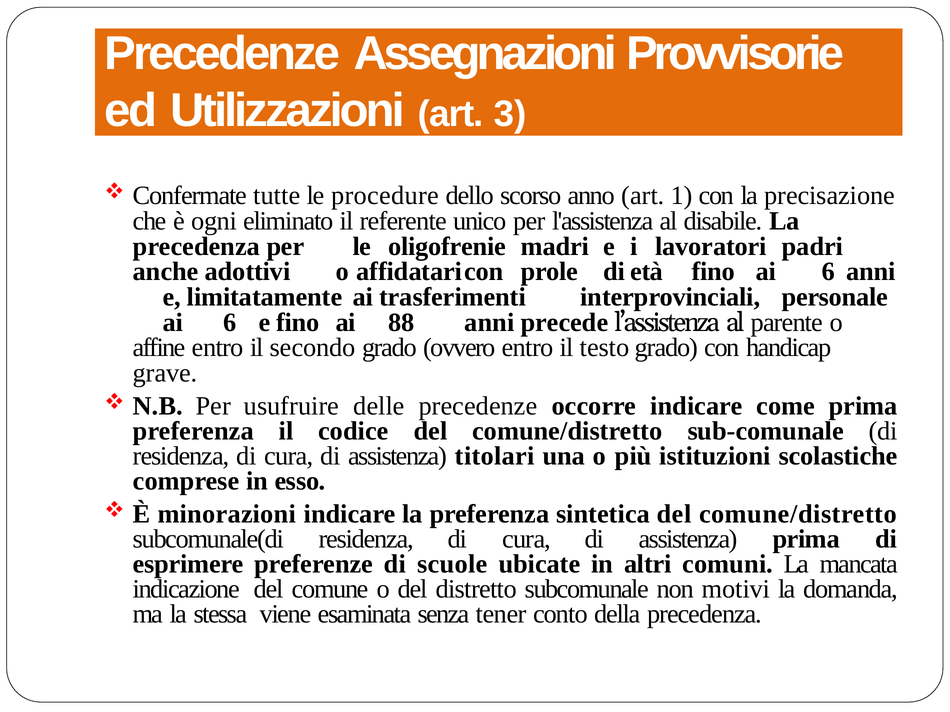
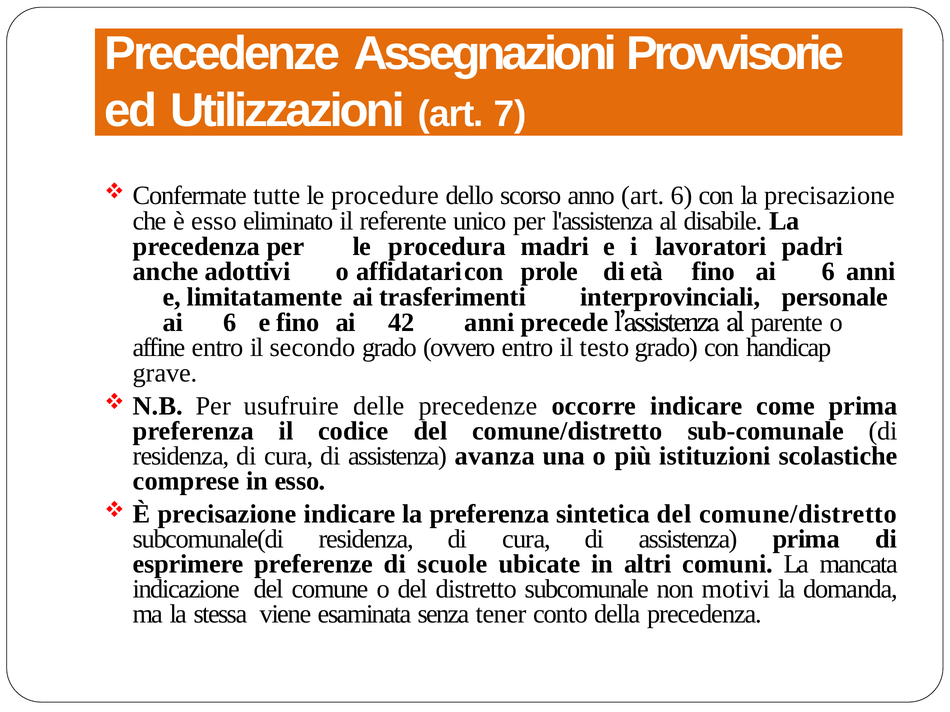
3: 3 -> 7 (510, 114)
art 1: 1 -> 6 (682, 196)
è ogni: ogni -> esso (214, 221)
oligofrenie: oligofrenie -> procedura (447, 247)
88: 88 -> 42 (402, 323)
titolari: titolari -> avanza (495, 456)
È minorazioni: minorazioni -> precisazione (227, 514)
